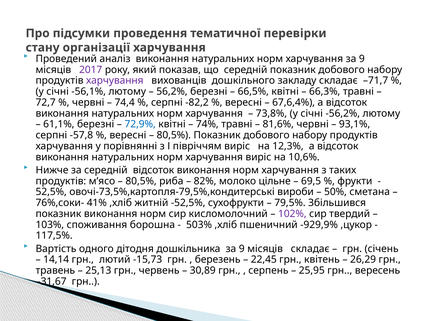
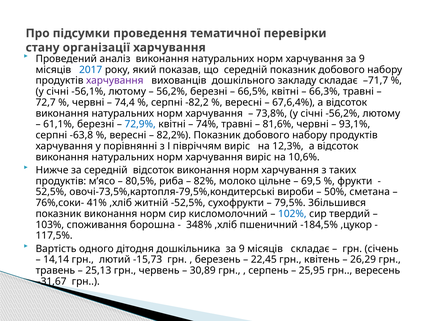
2017 colour: purple -> blue (91, 70)
-57,8: -57,8 -> -63,8 (81, 135)
80,5%: 80,5% -> 82,2% (174, 135)
102% colour: purple -> blue (292, 214)
503%: 503% -> 348% (199, 225)
-929,9%: -929,9% -> -184,5% (319, 225)
